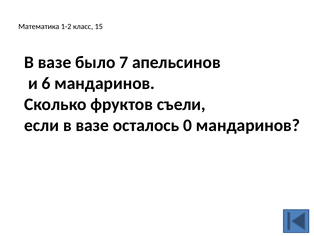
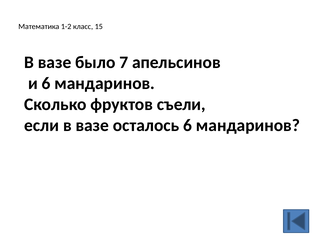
осталось 0: 0 -> 6 (188, 125)
